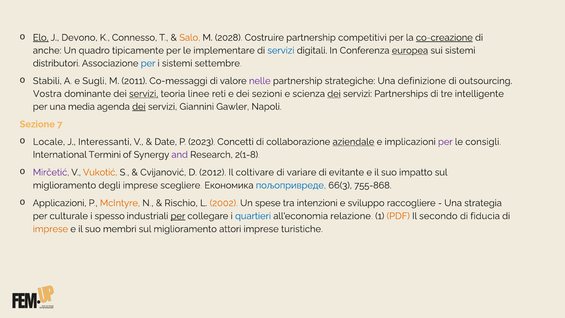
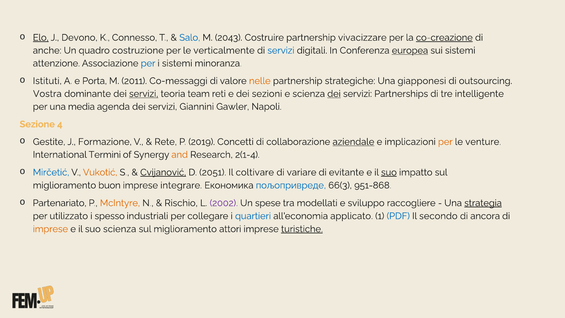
Salo colour: orange -> blue (190, 38)
2028: 2028 -> 2043 (229, 38)
competitivi: competitivi -> vivacizzare (362, 38)
tipicamente: tipicamente -> costruzione (138, 50)
implementare: implementare -> verticalmente (224, 50)
distributori: distributori -> attenzione (56, 63)
settembre: settembre -> minoranza (218, 63)
Stabili: Stabili -> Istituti (47, 81)
Sugli: Sugli -> Porta (95, 81)
nelle colour: purple -> orange (260, 81)
definizione: definizione -> giapponesi (422, 81)
linee: linee -> team (199, 94)
dei underline: present -> none (139, 107)
7: 7 -> 4 (60, 124)
Locale: Locale -> Gestite (49, 142)
Interessanti: Interessanti -> Formazione (105, 142)
Date: Date -> Rete (166, 142)
2023: 2023 -> 2019 (202, 142)
per colour: purple -> orange (445, 142)
consigli: consigli -> venture (483, 142)
and colour: purple -> orange (180, 155)
2(1-8: 2(1-8 -> 2(1-4 (247, 155)
Mirčetić colour: purple -> blue (51, 172)
Cvijanović underline: none -> present (163, 172)
2012: 2012 -> 2051 (213, 172)
suo underline: none -> present (389, 172)
degli: degli -> buon (109, 185)
scegliere: scegliere -> integrare (181, 185)
755-868: 755-868 -> 951-868 (373, 185)
Applicazioni: Applicazioni -> Partenariato (60, 203)
2002 colour: orange -> purple (224, 203)
intenzioni: intenzioni -> modellati (317, 203)
strategia underline: none -> present (483, 203)
culturale: culturale -> utilizzato (69, 216)
per underline: present -> none (178, 216)
relazione: relazione -> applicato (352, 216)
PDF colour: orange -> blue (398, 216)
fiducia: fiducia -> ancora (485, 216)
suo membri: membri -> scienza (120, 229)
turistiche underline: none -> present (302, 229)
